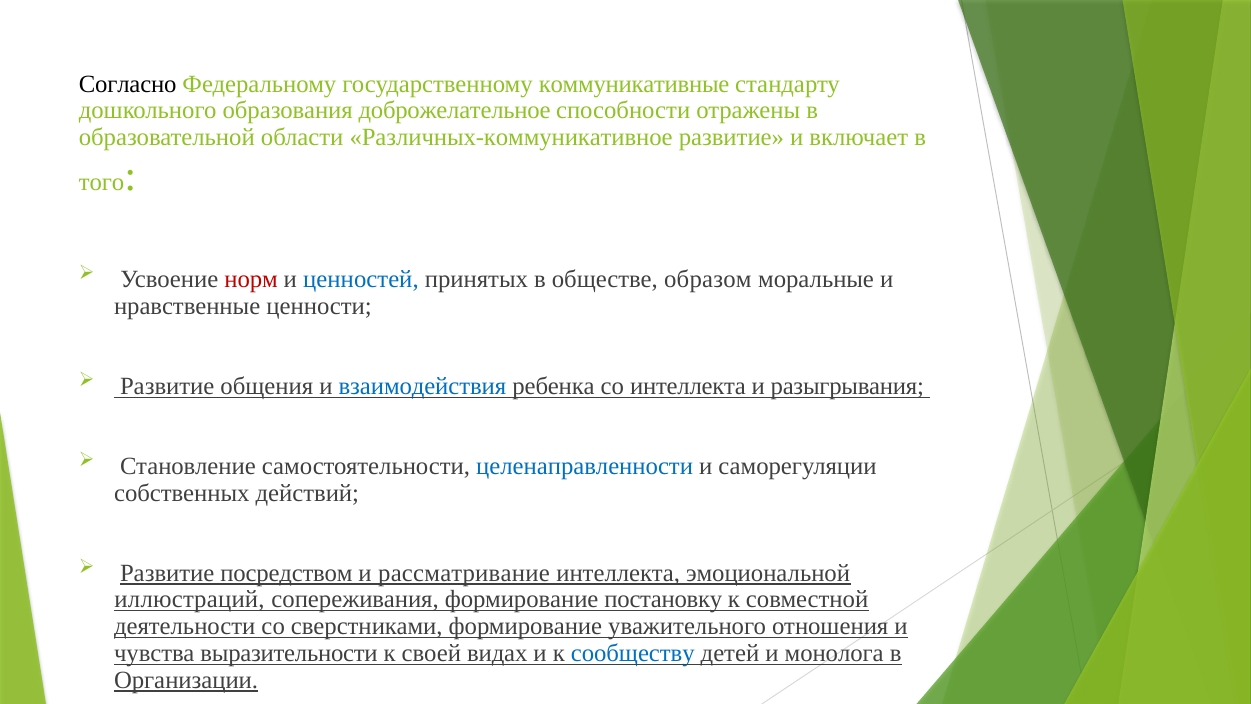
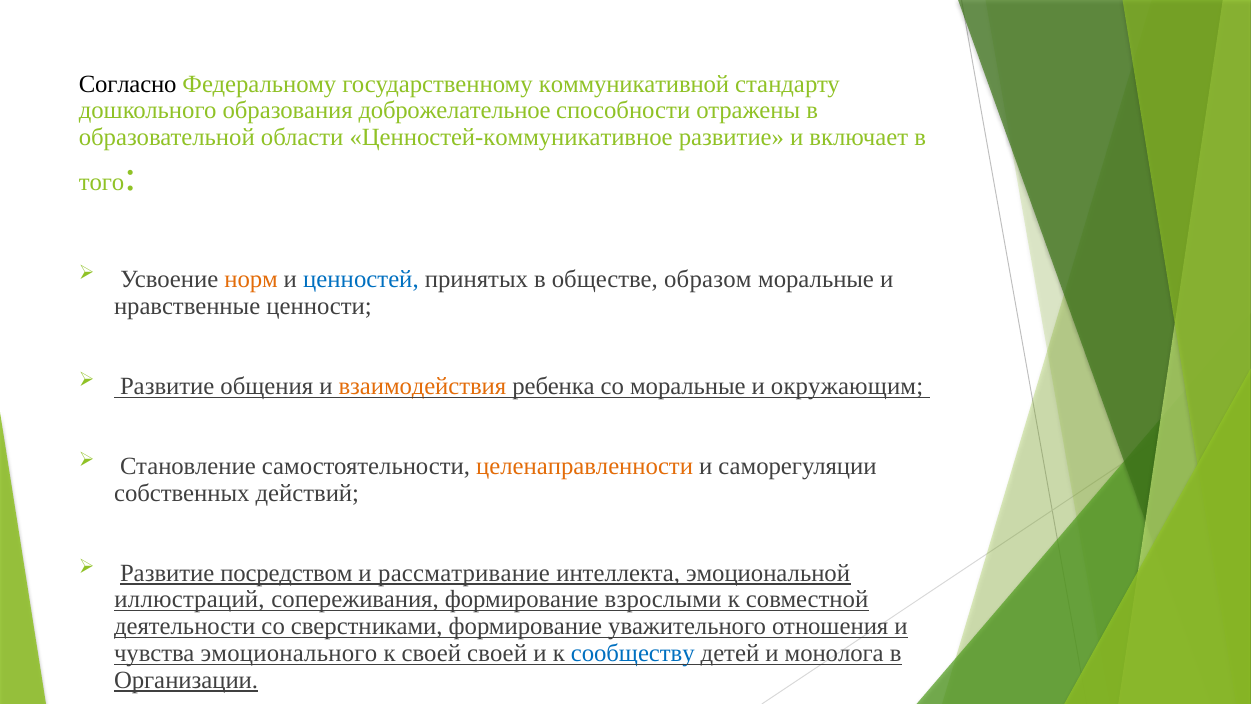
коммуникативные: коммуникативные -> коммуникативной (634, 84)
Различных-коммуникативное: Различных-коммуникативное -> Ценностей-коммуникативное (511, 137)
норм colour: red -> orange (251, 280)
взаимодействия colour: blue -> orange (422, 386)
со интеллекта: интеллекта -> моральные (688, 386)
разыгрывания: разыгрывания -> окружающим (847, 386)
целенаправленности colour: blue -> orange (585, 466)
постановку: постановку -> взрослыми (663, 600)
выразительности: выразительности -> эмоционального (289, 653)
своей видах: видах -> своей (497, 653)
